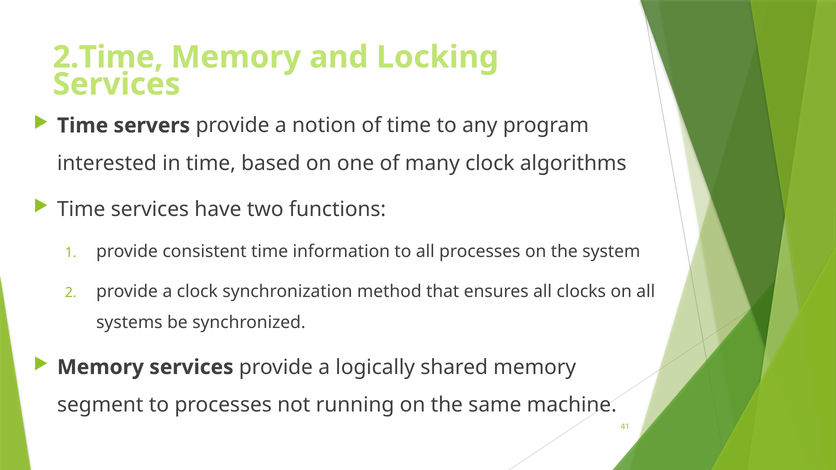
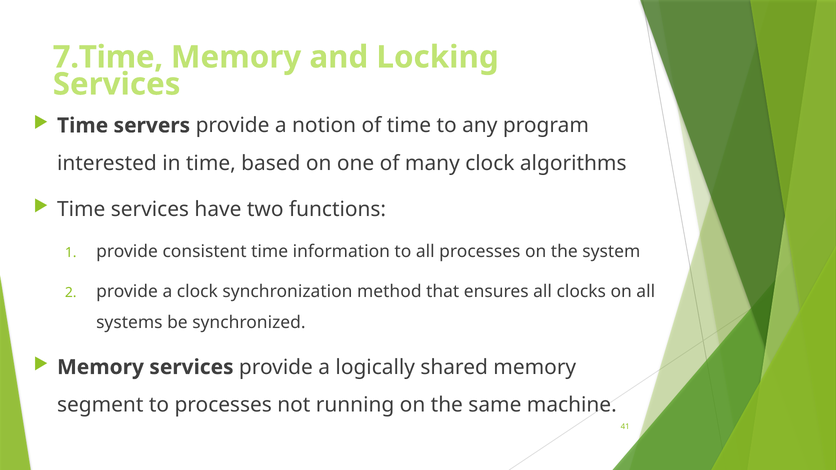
2.Time: 2.Time -> 7.Time (108, 57)
